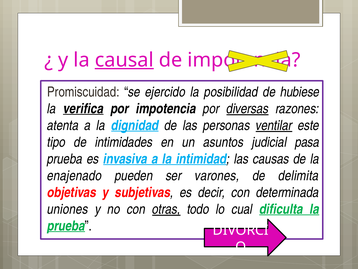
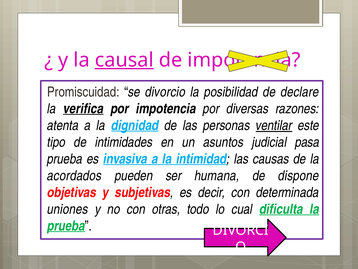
ejercido: ejercido -> divorcio (165, 92)
hubiese: hubiese -> declare (300, 92)
diversas underline: present -> none (248, 109)
enajenado: enajenado -> acordados (74, 175)
varones: varones -> humana (217, 175)
delimita: delimita -> dispone (299, 175)
otras underline: present -> none (166, 209)
